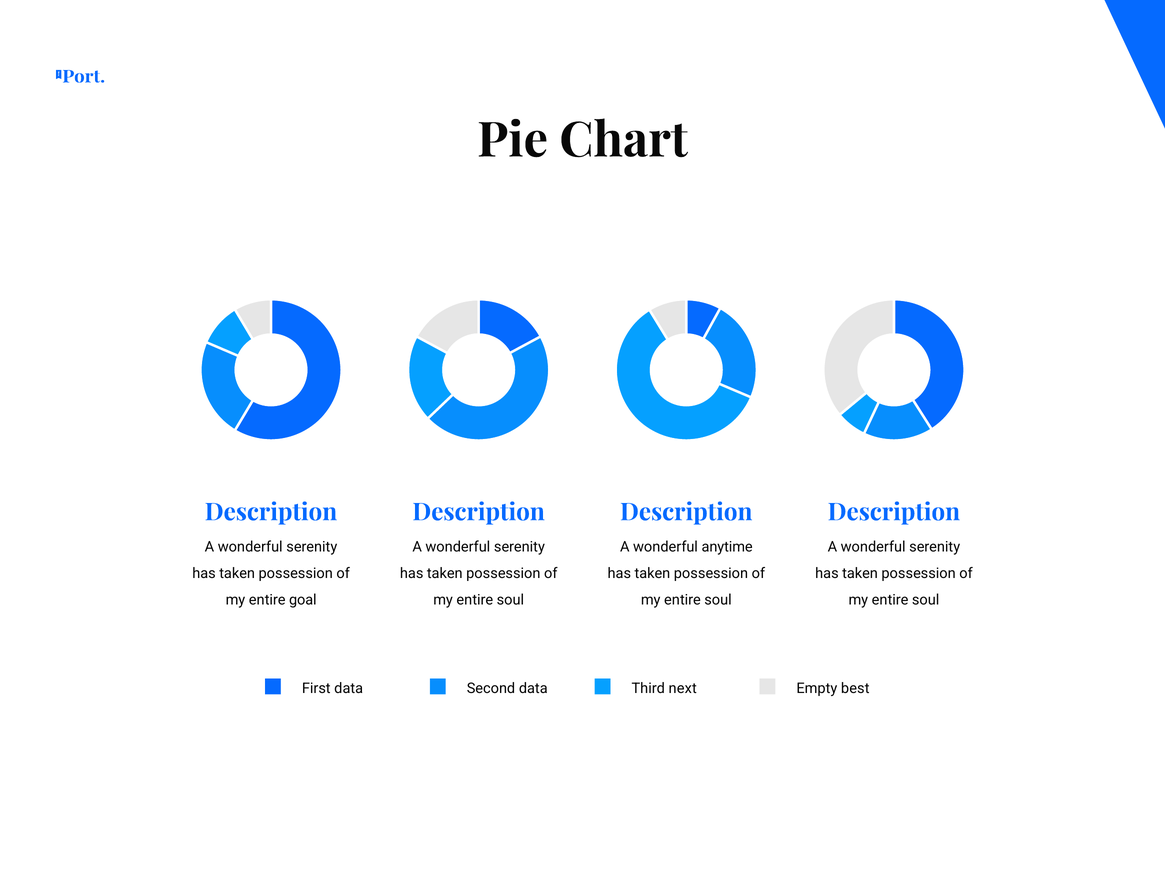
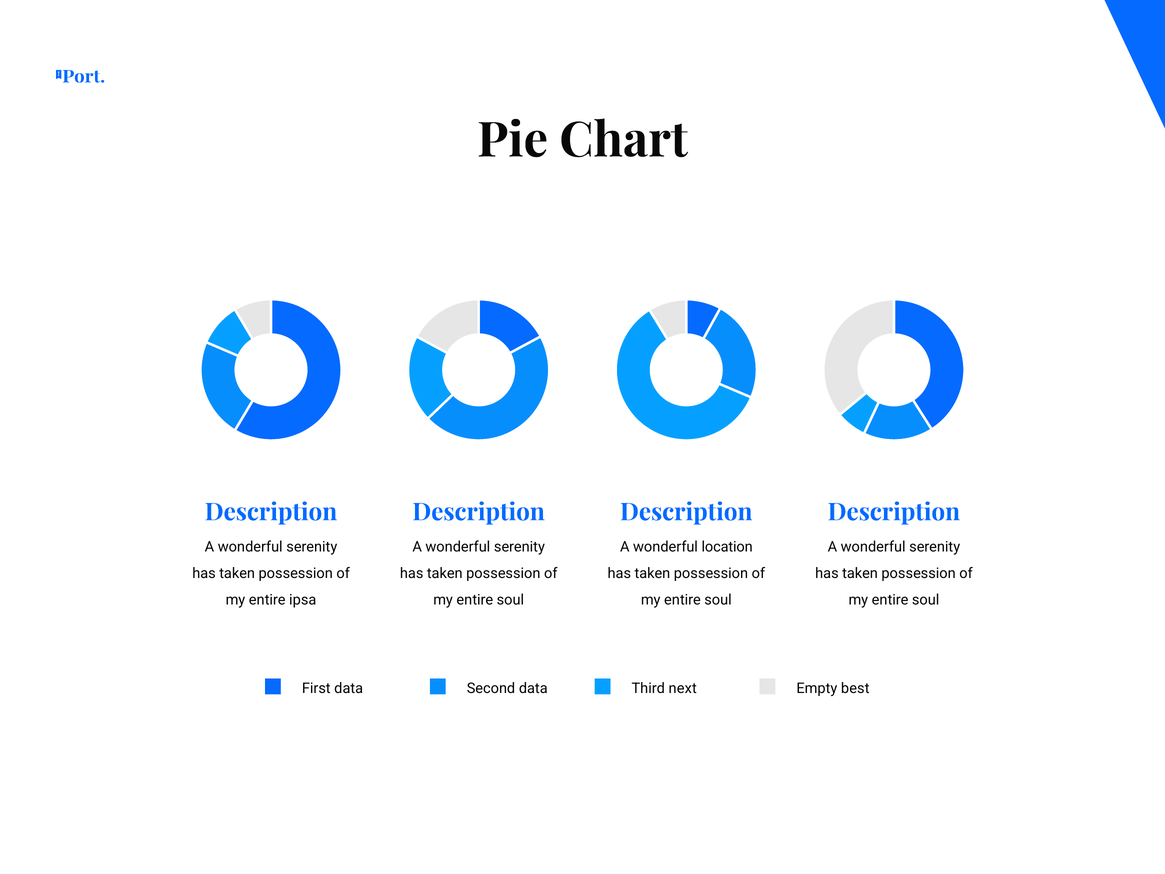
anytime: anytime -> location (727, 547)
goal: goal -> ipsa (303, 600)
